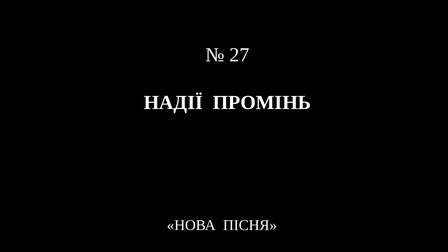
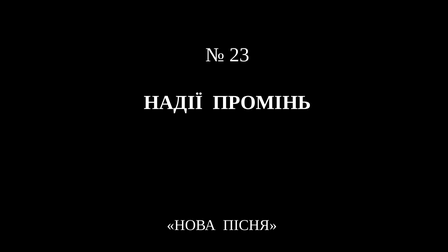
27: 27 -> 23 (239, 55)
